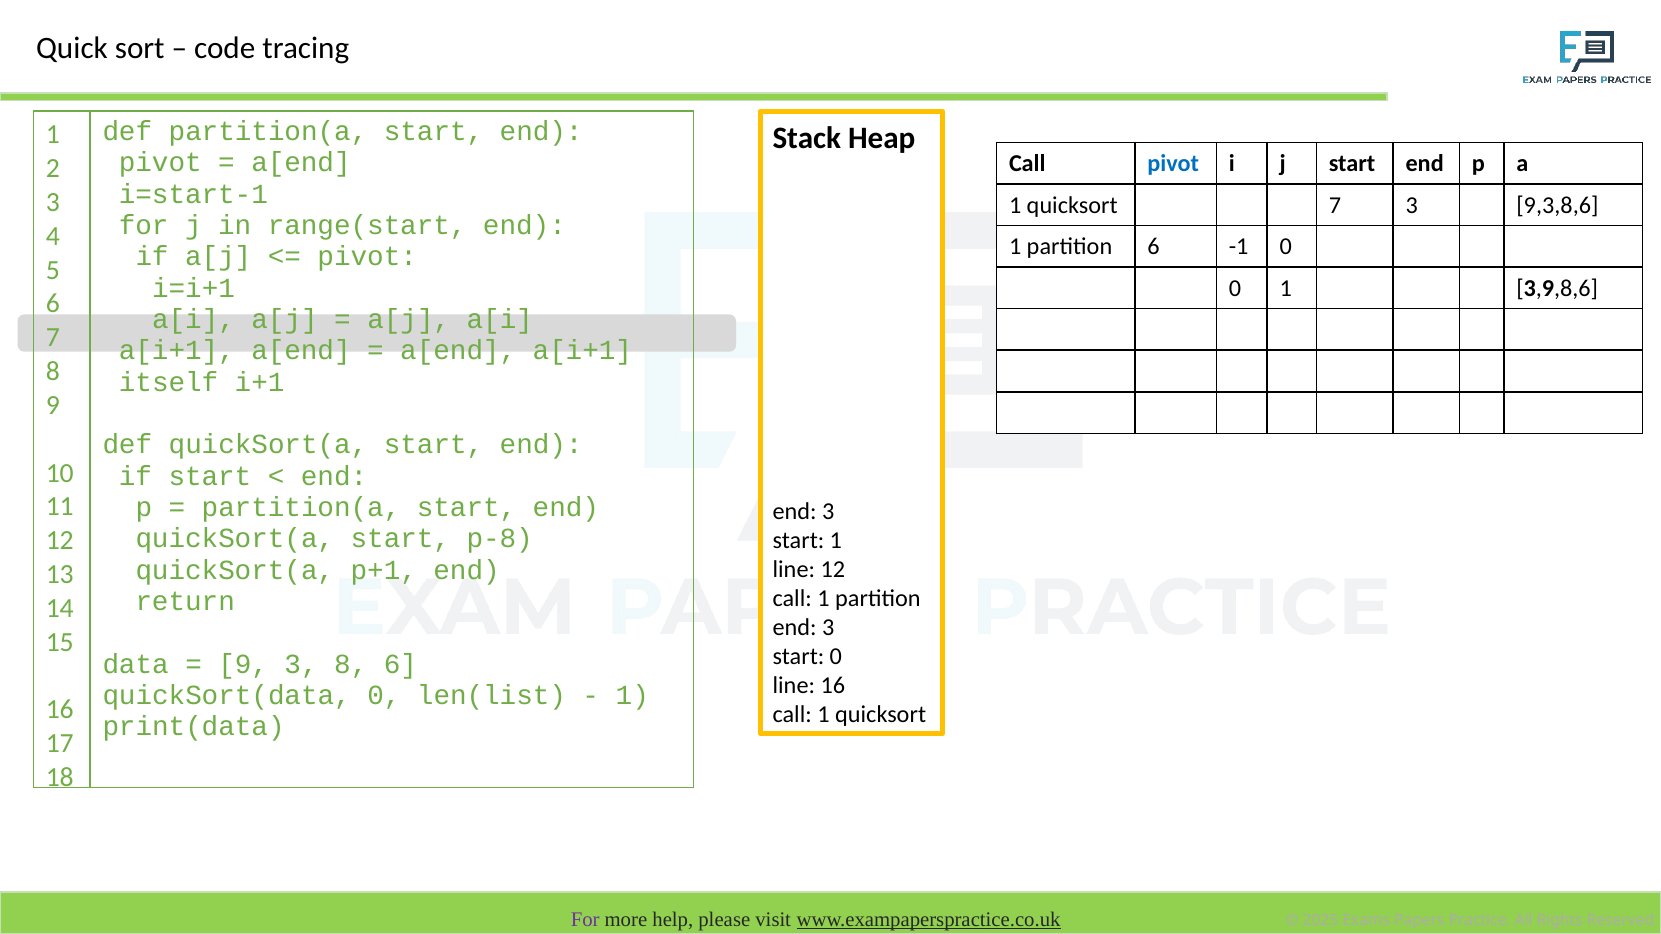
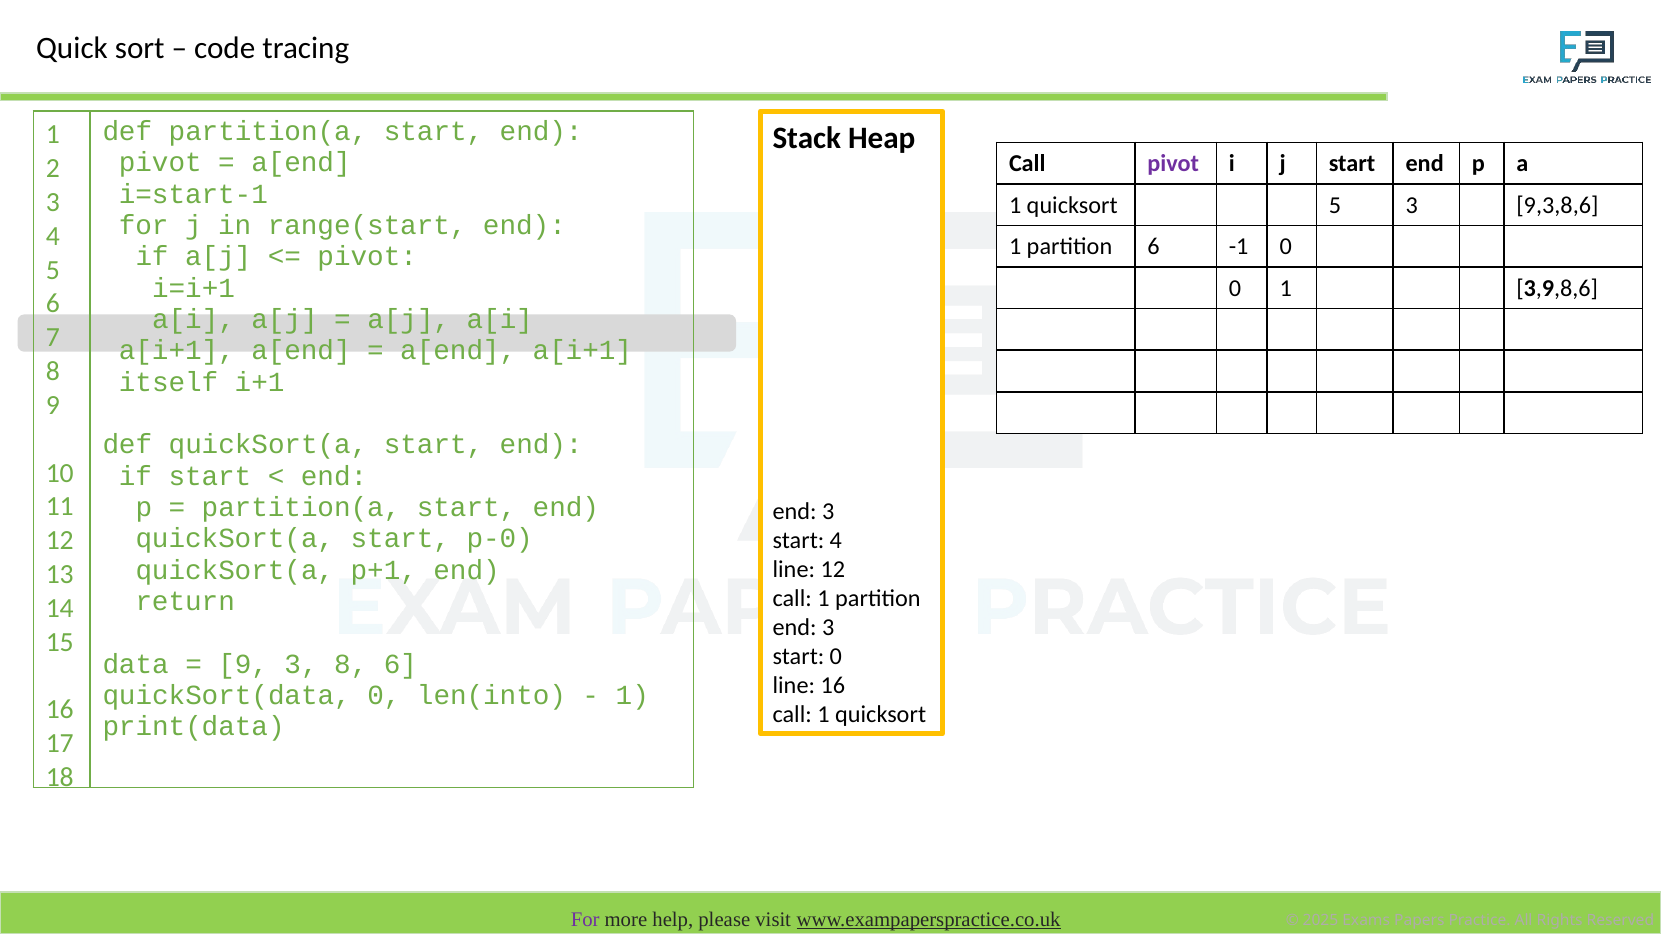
pivot colour: blue -> purple (1173, 164)
quicksort 7: 7 -> 5 (1335, 205)
p-8: p-8 -> p-0 (500, 539)
start 1: 1 -> 4 (836, 541)
len(list: len(list -> len(into (491, 695)
